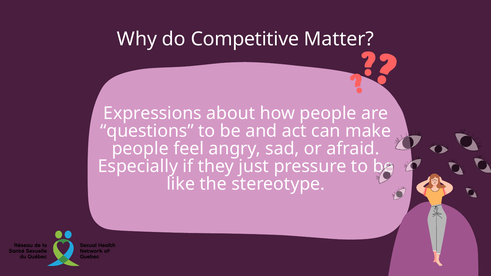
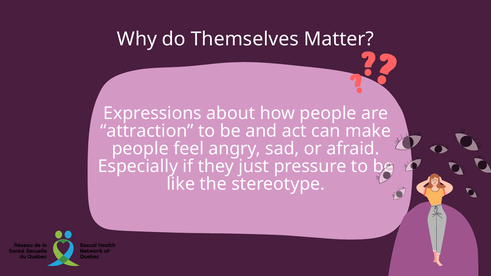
Competitive: Competitive -> Themselves (245, 39)
questions: questions -> attraction (147, 131)
